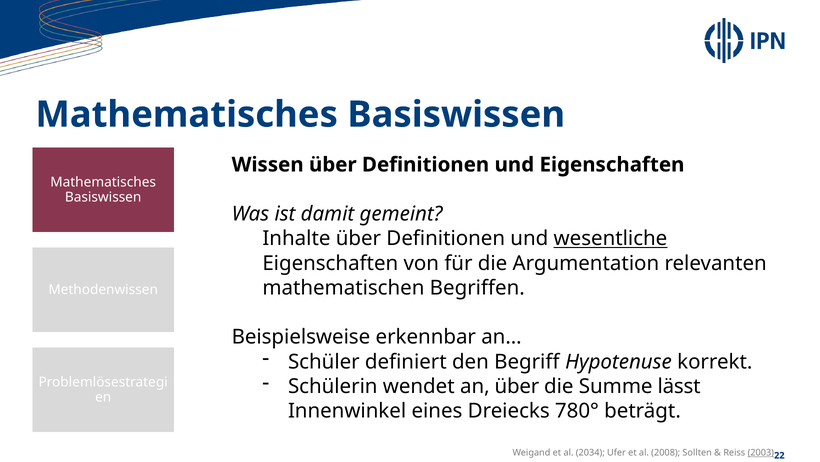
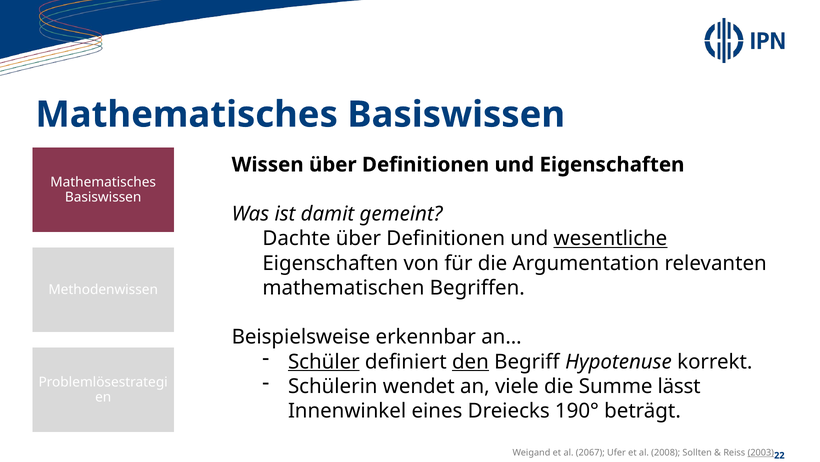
Inhalte: Inhalte -> Dachte (296, 238)
Schüler underline: none -> present (324, 361)
den underline: none -> present (470, 361)
an über: über -> viele (517, 386)
780°: 780° -> 190° (577, 410)
2034: 2034 -> 2067 (590, 452)
